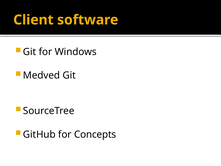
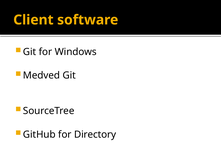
Concepts: Concepts -> Directory (95, 134)
